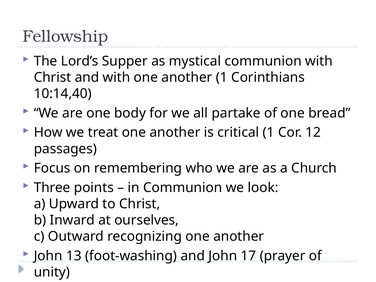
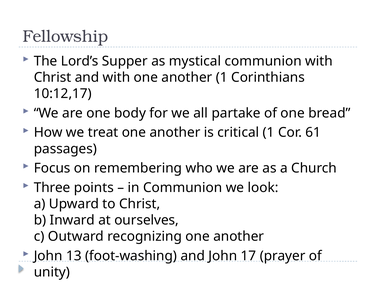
10:14,40: 10:14,40 -> 10:12,17 (63, 94)
12: 12 -> 61 (313, 132)
